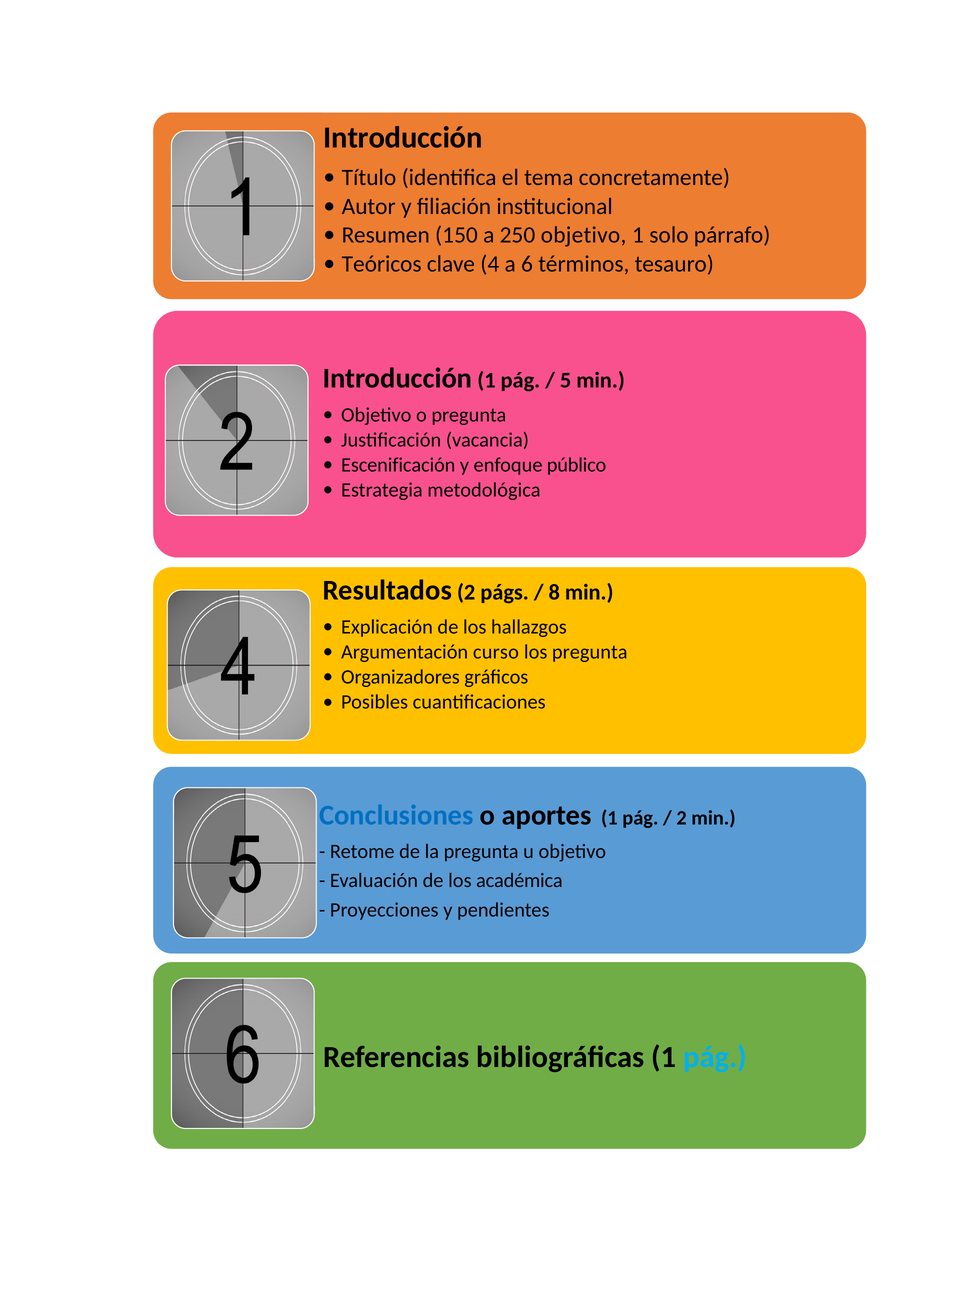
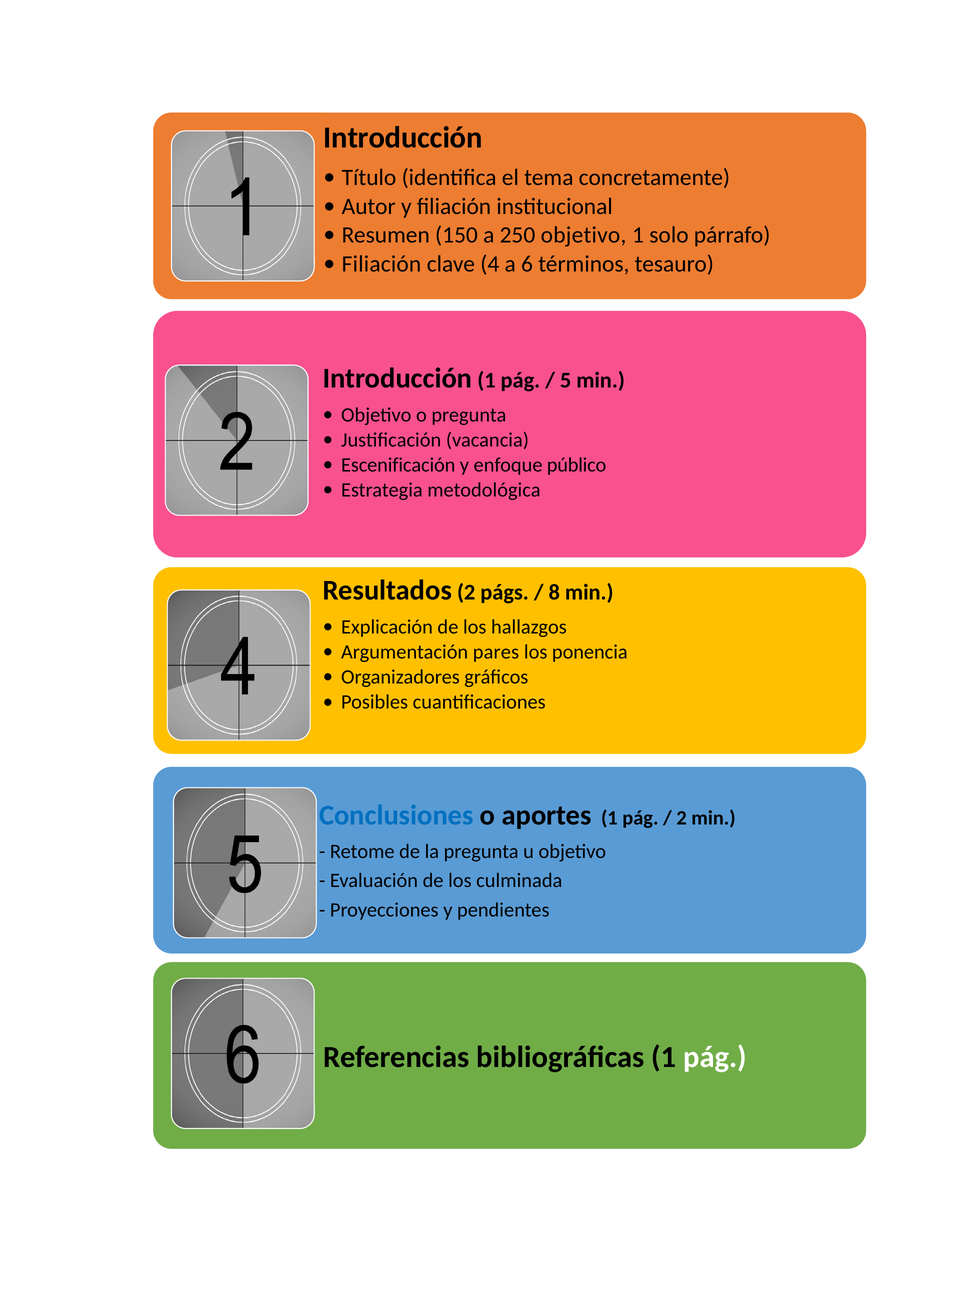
Teóricos: Teóricos -> Filiación (382, 264)
curso: curso -> pares (496, 652)
los pregunta: pregunta -> ponencia (590, 652)
académica: académica -> culminada (519, 880)
pág colour: light blue -> white (715, 1056)
